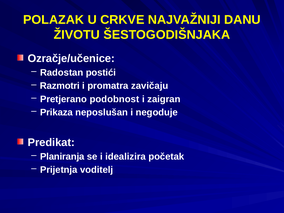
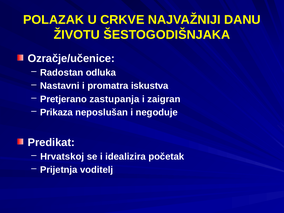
postići: postići -> odluka (101, 73)
Razmotri: Razmotri -> Nastavni (60, 86)
zavičaju: zavičaju -> iskustva (150, 86)
podobnost: podobnost -> zastupanja (114, 99)
Planiranja: Planiranja -> Hrvatskoj (62, 157)
